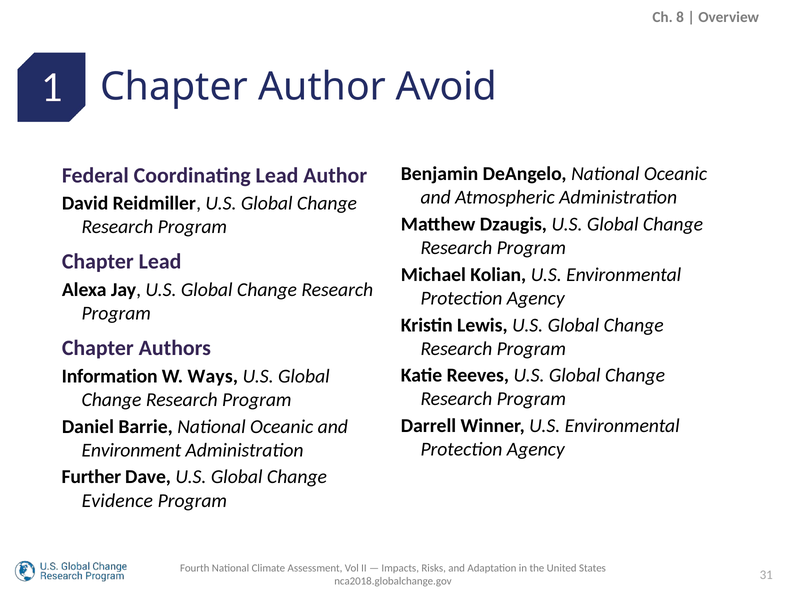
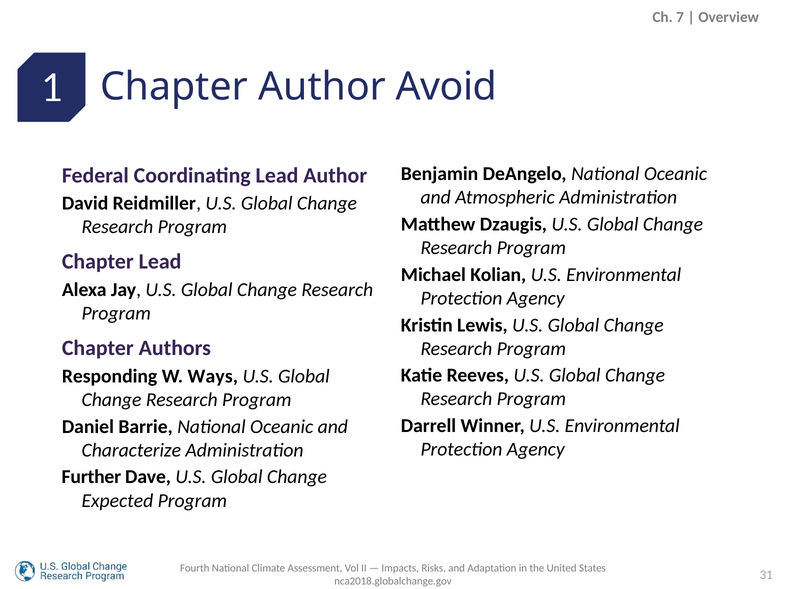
8: 8 -> 7 (680, 17)
Information: Information -> Responding (110, 376)
Environment: Environment -> Characterize (131, 451)
Evidence: Evidence -> Expected (117, 501)
